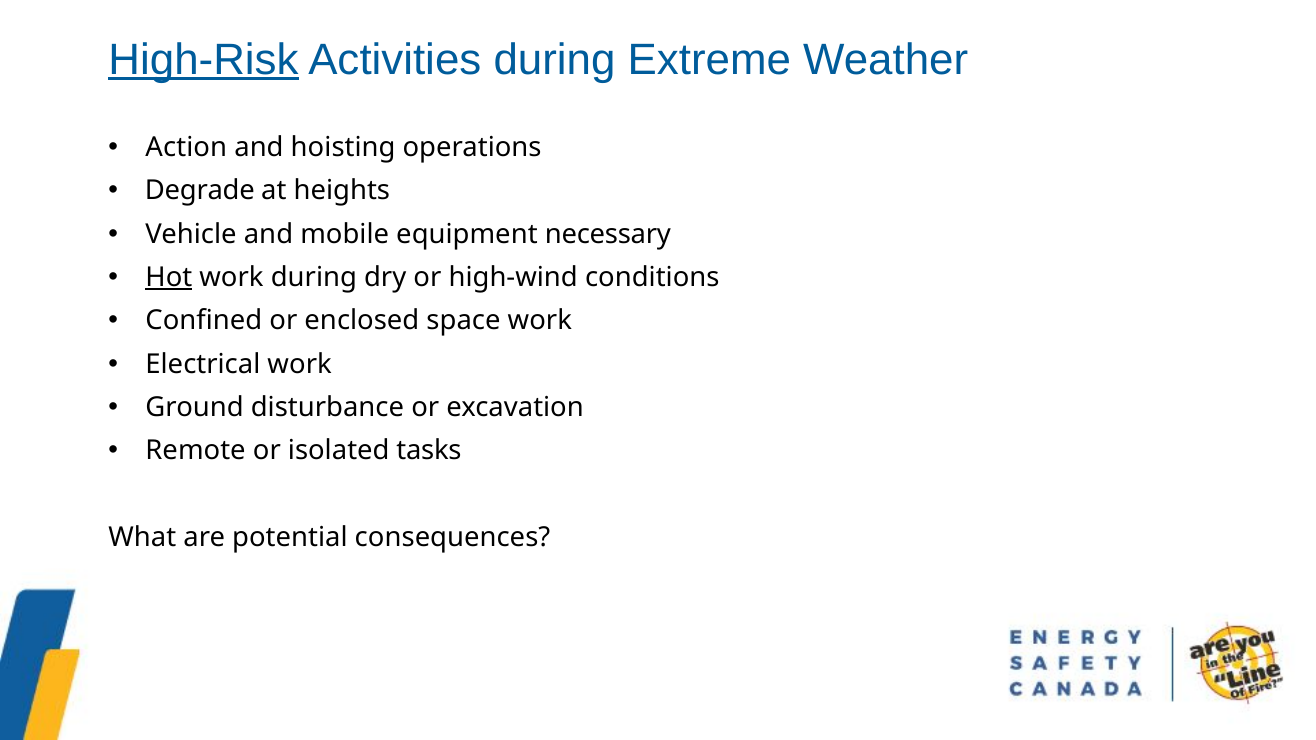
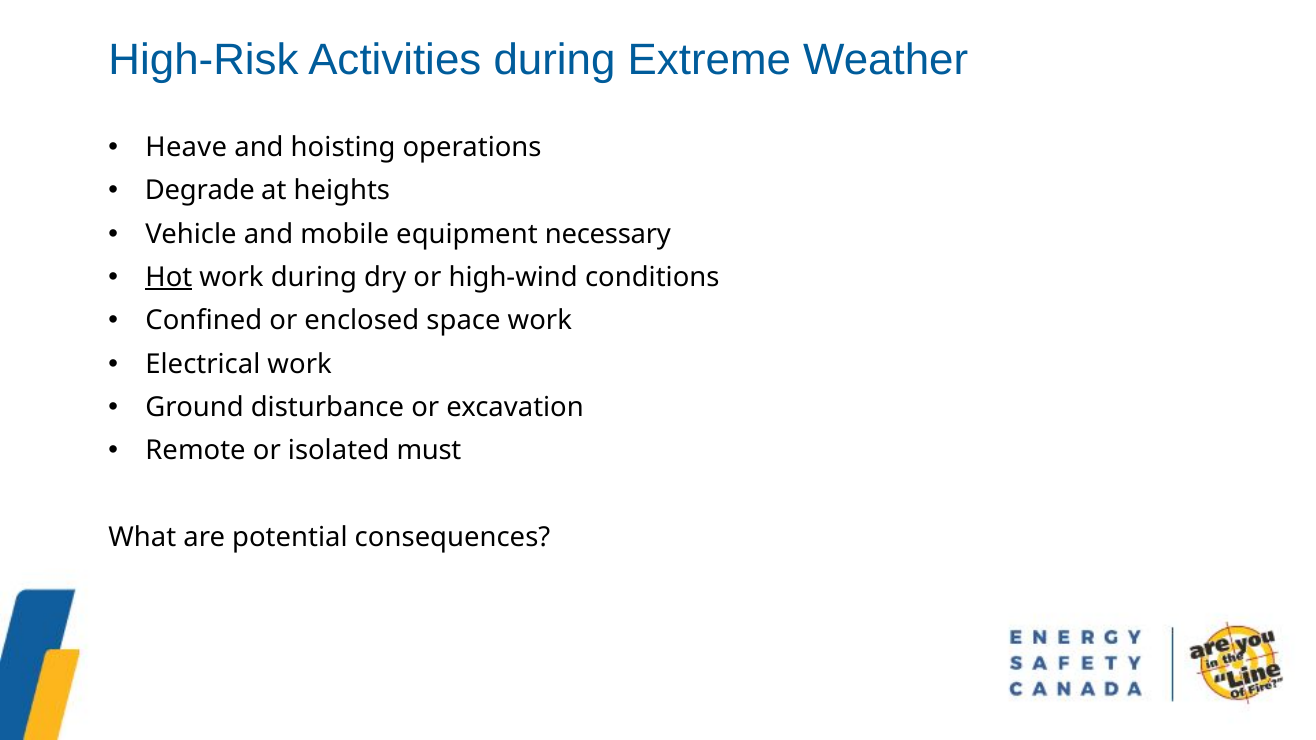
High-Risk underline: present -> none (203, 60)
Action: Action -> Heave (186, 148)
tasks: tasks -> must (429, 451)
